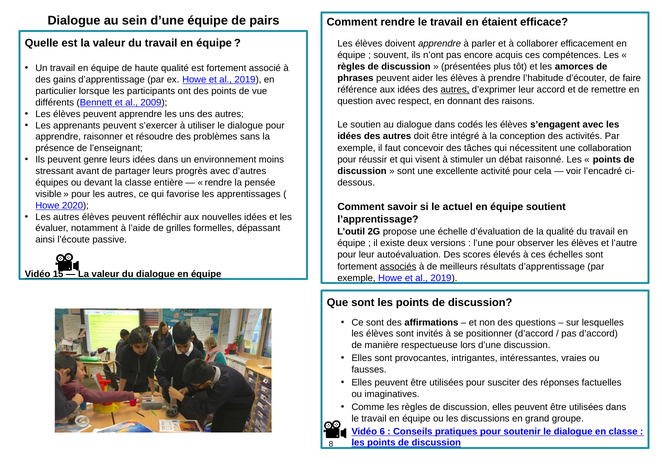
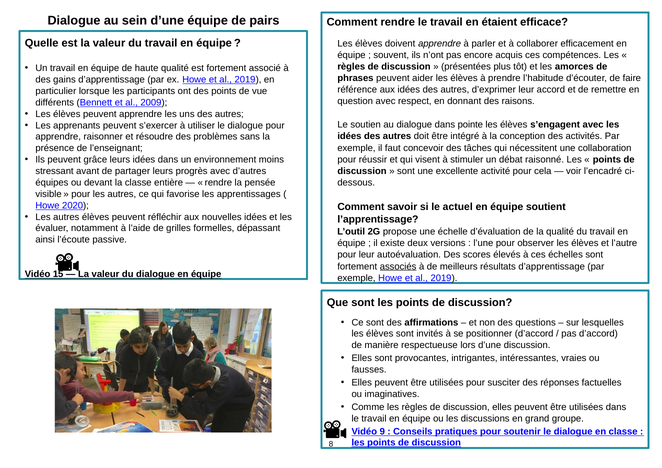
autres underline: present -> none (455, 90)
codés: codés -> pointe (470, 125)
genre: genre -> grâce (95, 160)
6: 6 -> 9 (382, 432)
